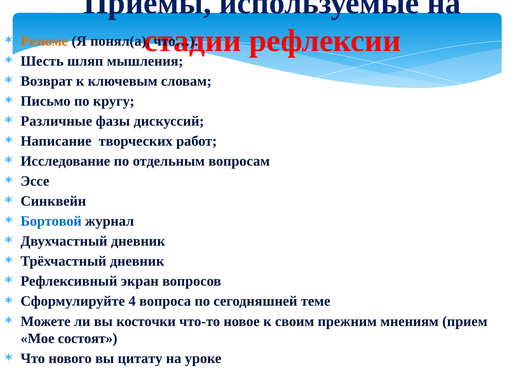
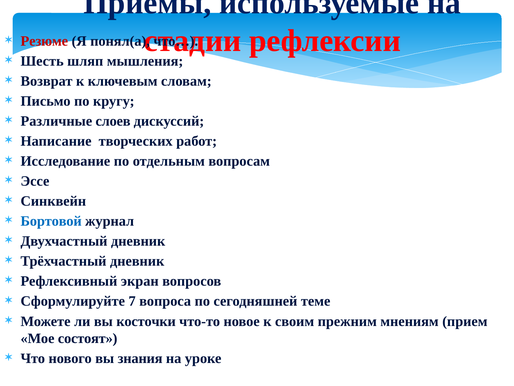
Резюме colour: orange -> red (44, 41)
фазы: фазы -> слоев (113, 121)
4: 4 -> 7 (132, 301)
цитату: цитату -> знания (140, 358)
